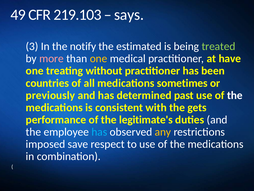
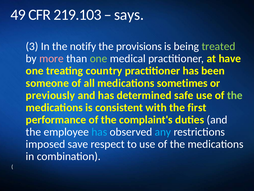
estimated: estimated -> provisions (139, 46)
one colour: yellow -> light green (99, 58)
without: without -> country (104, 71)
countries: countries -> someone (47, 83)
past: past -> safe (184, 95)
the colour: white -> light green (235, 95)
gets: gets -> first (197, 107)
legitimate's: legitimate's -> complaint's (146, 119)
any colour: yellow -> light blue (163, 132)
